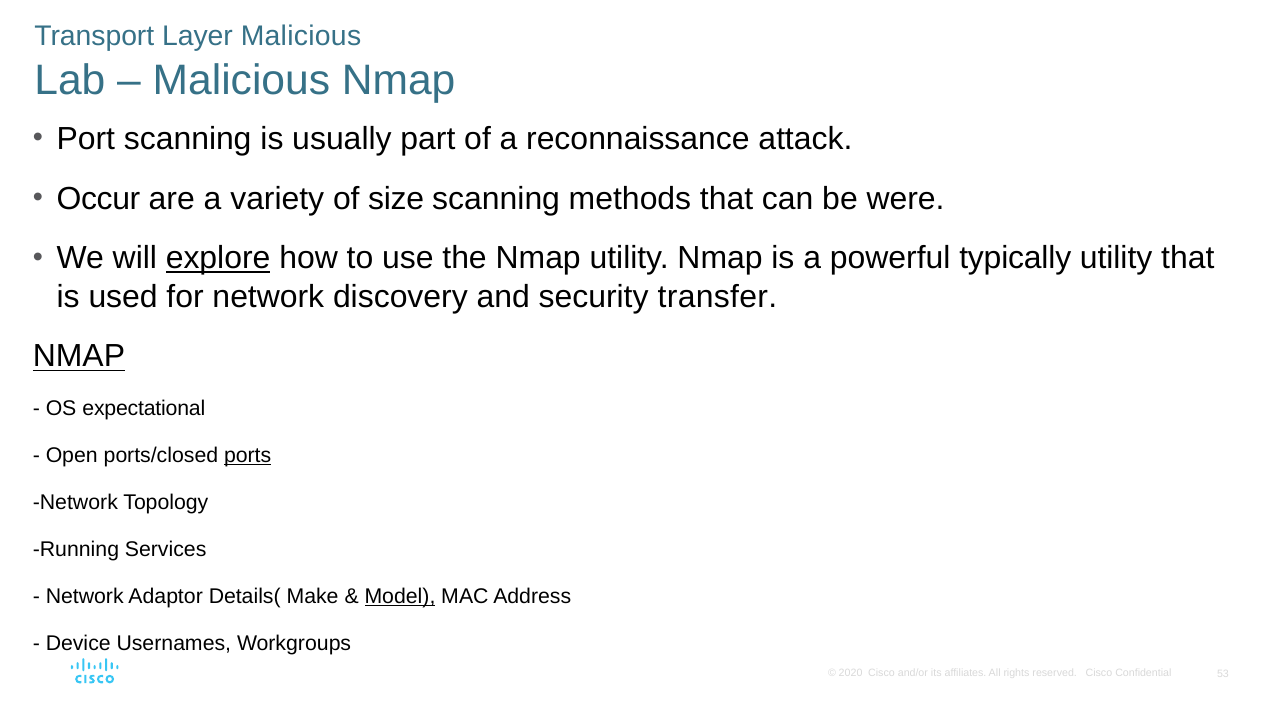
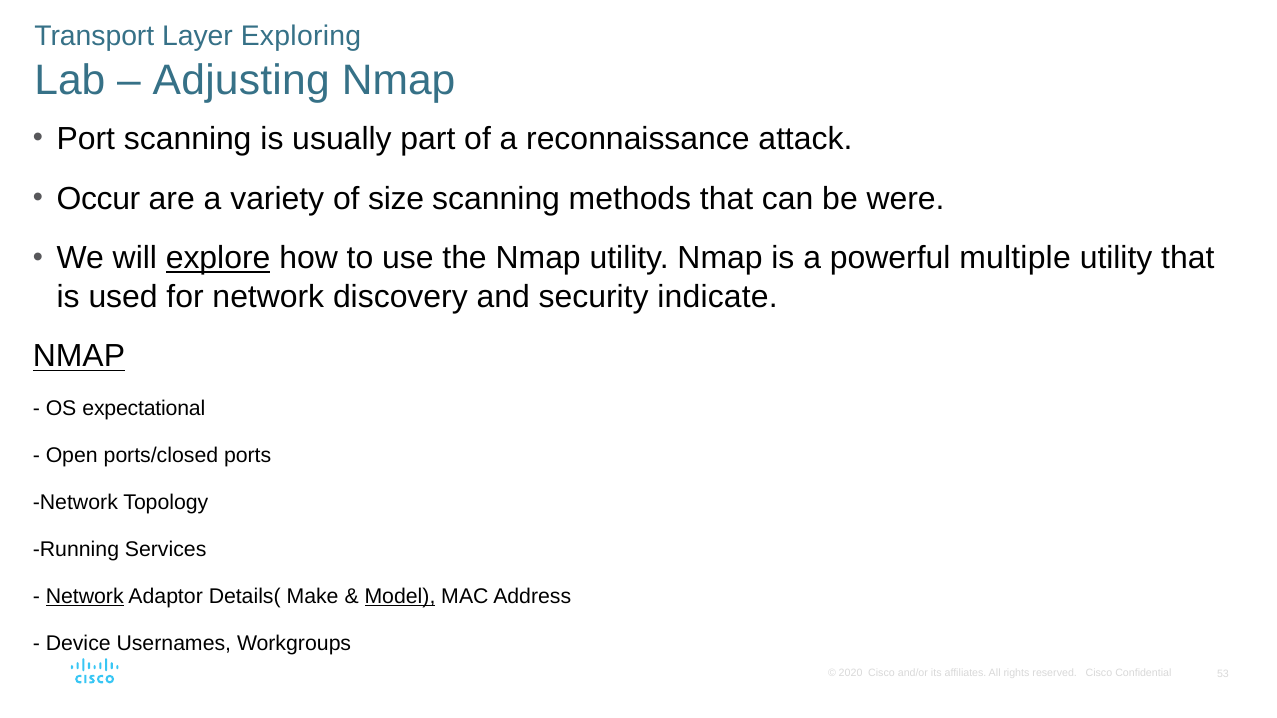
Layer Malicious: Malicious -> Exploring (301, 36)
Malicious: Malicious -> Adjusting (241, 80)
typically: typically -> multiple (1015, 259)
transfer: transfer -> indicate (718, 297)
ports underline: present -> none (248, 456)
Network underline: none -> present (85, 596)
